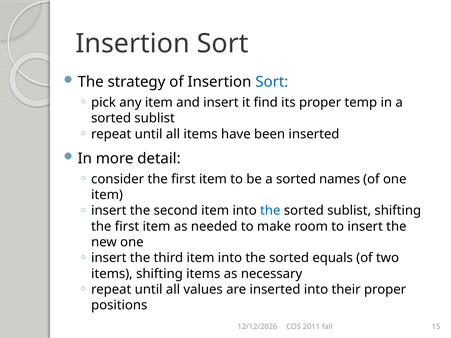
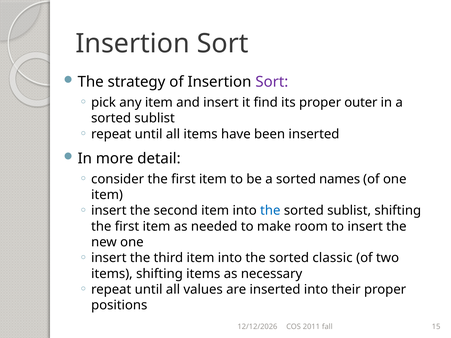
Sort colour: blue -> purple (272, 82)
temp: temp -> outer (361, 103)
equals: equals -> classic (333, 258)
